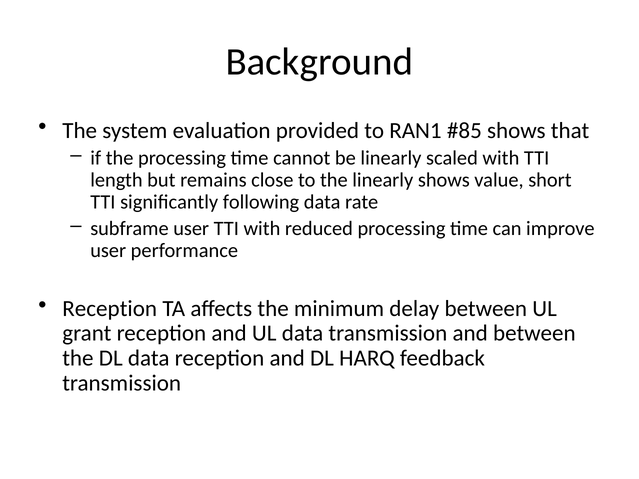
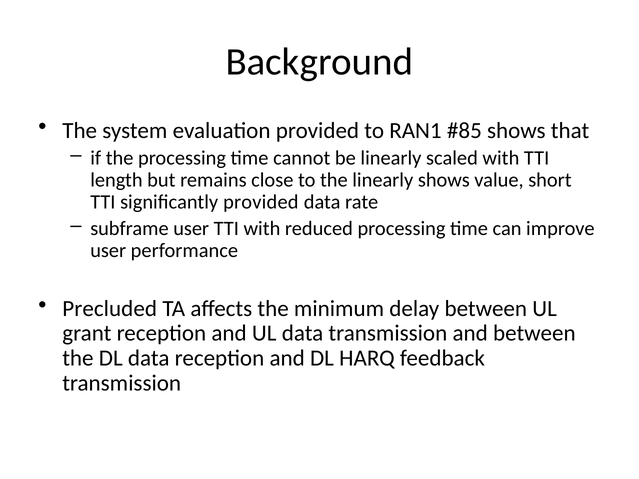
significantly following: following -> provided (261, 202)
Reception: Reception -> Precluded (110, 309)
